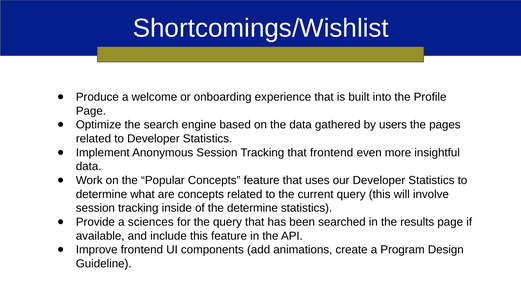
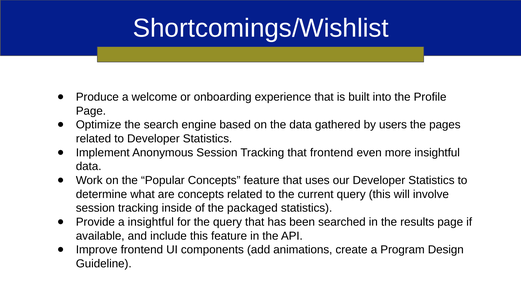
the determine: determine -> packaged (252, 208)
a sciences: sciences -> insightful (151, 222)
